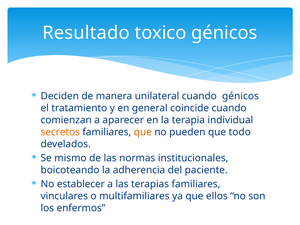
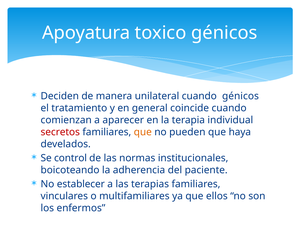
Resultado: Resultado -> Apoyatura (86, 33)
secretos colour: orange -> red (60, 132)
todo: todo -> haya (240, 132)
mismo: mismo -> control (71, 158)
